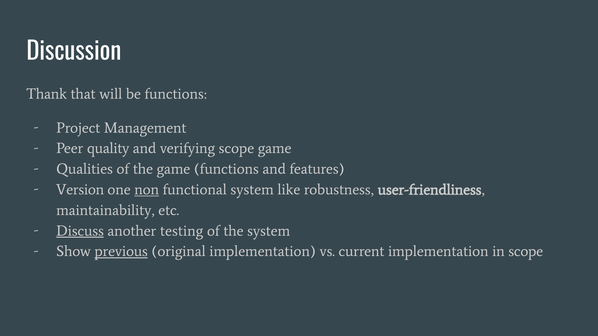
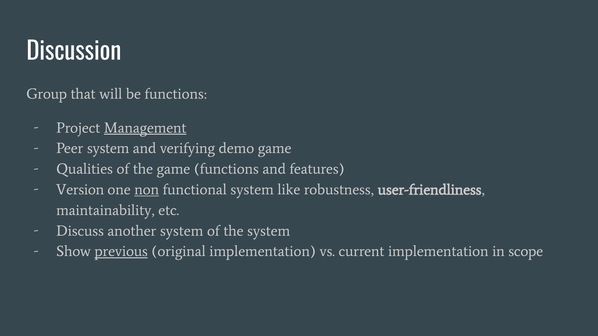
Thank: Thank -> Group (47, 94)
Management underline: none -> present (145, 128)
Peer quality: quality -> system (108, 149)
verifying scope: scope -> demo (236, 149)
Discuss underline: present -> none (80, 231)
another testing: testing -> system (182, 231)
